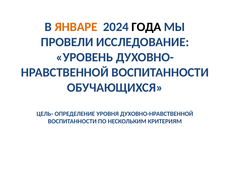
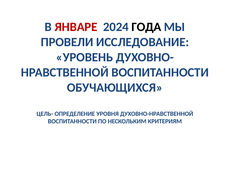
ЯНВАРЕ colour: orange -> red (76, 27)
